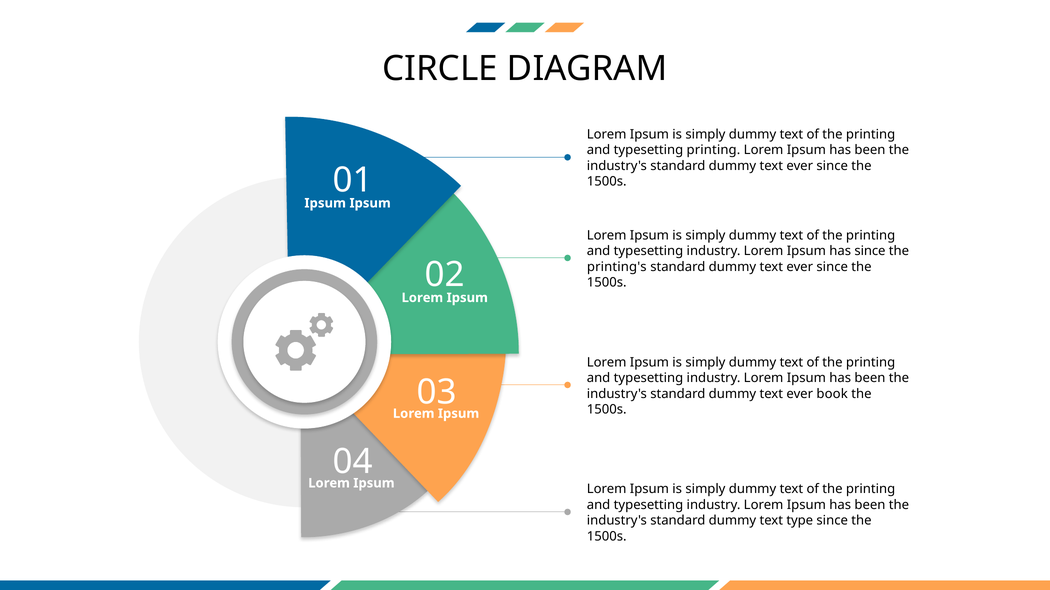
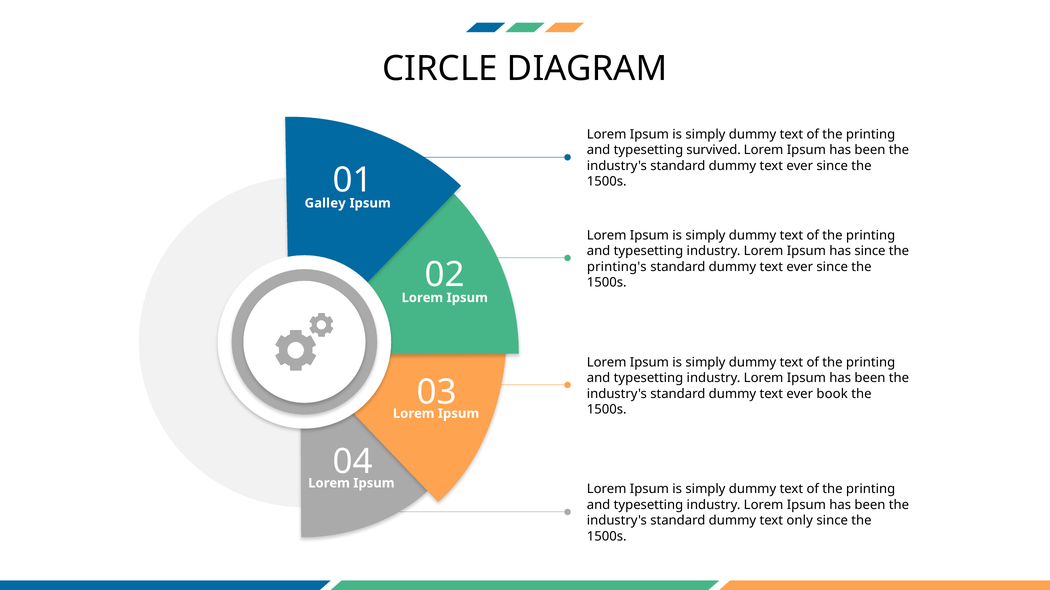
typesetting printing: printing -> survived (714, 150)
Ipsum: Ipsum -> Galley (325, 203)
type: type -> only (800, 521)
